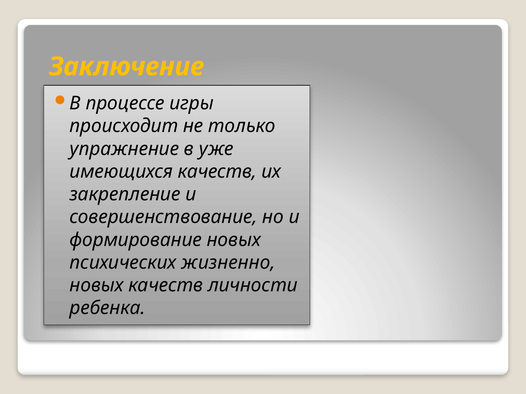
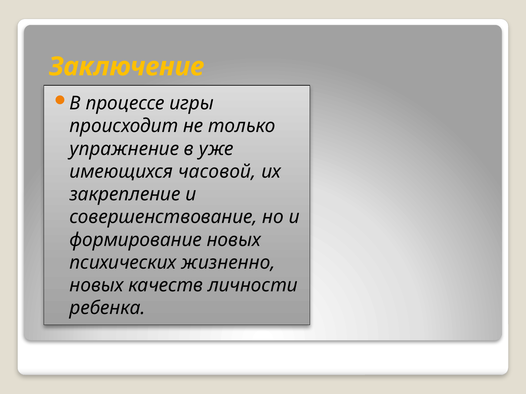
имеющихся качеств: качеств -> часовой (217, 172)
